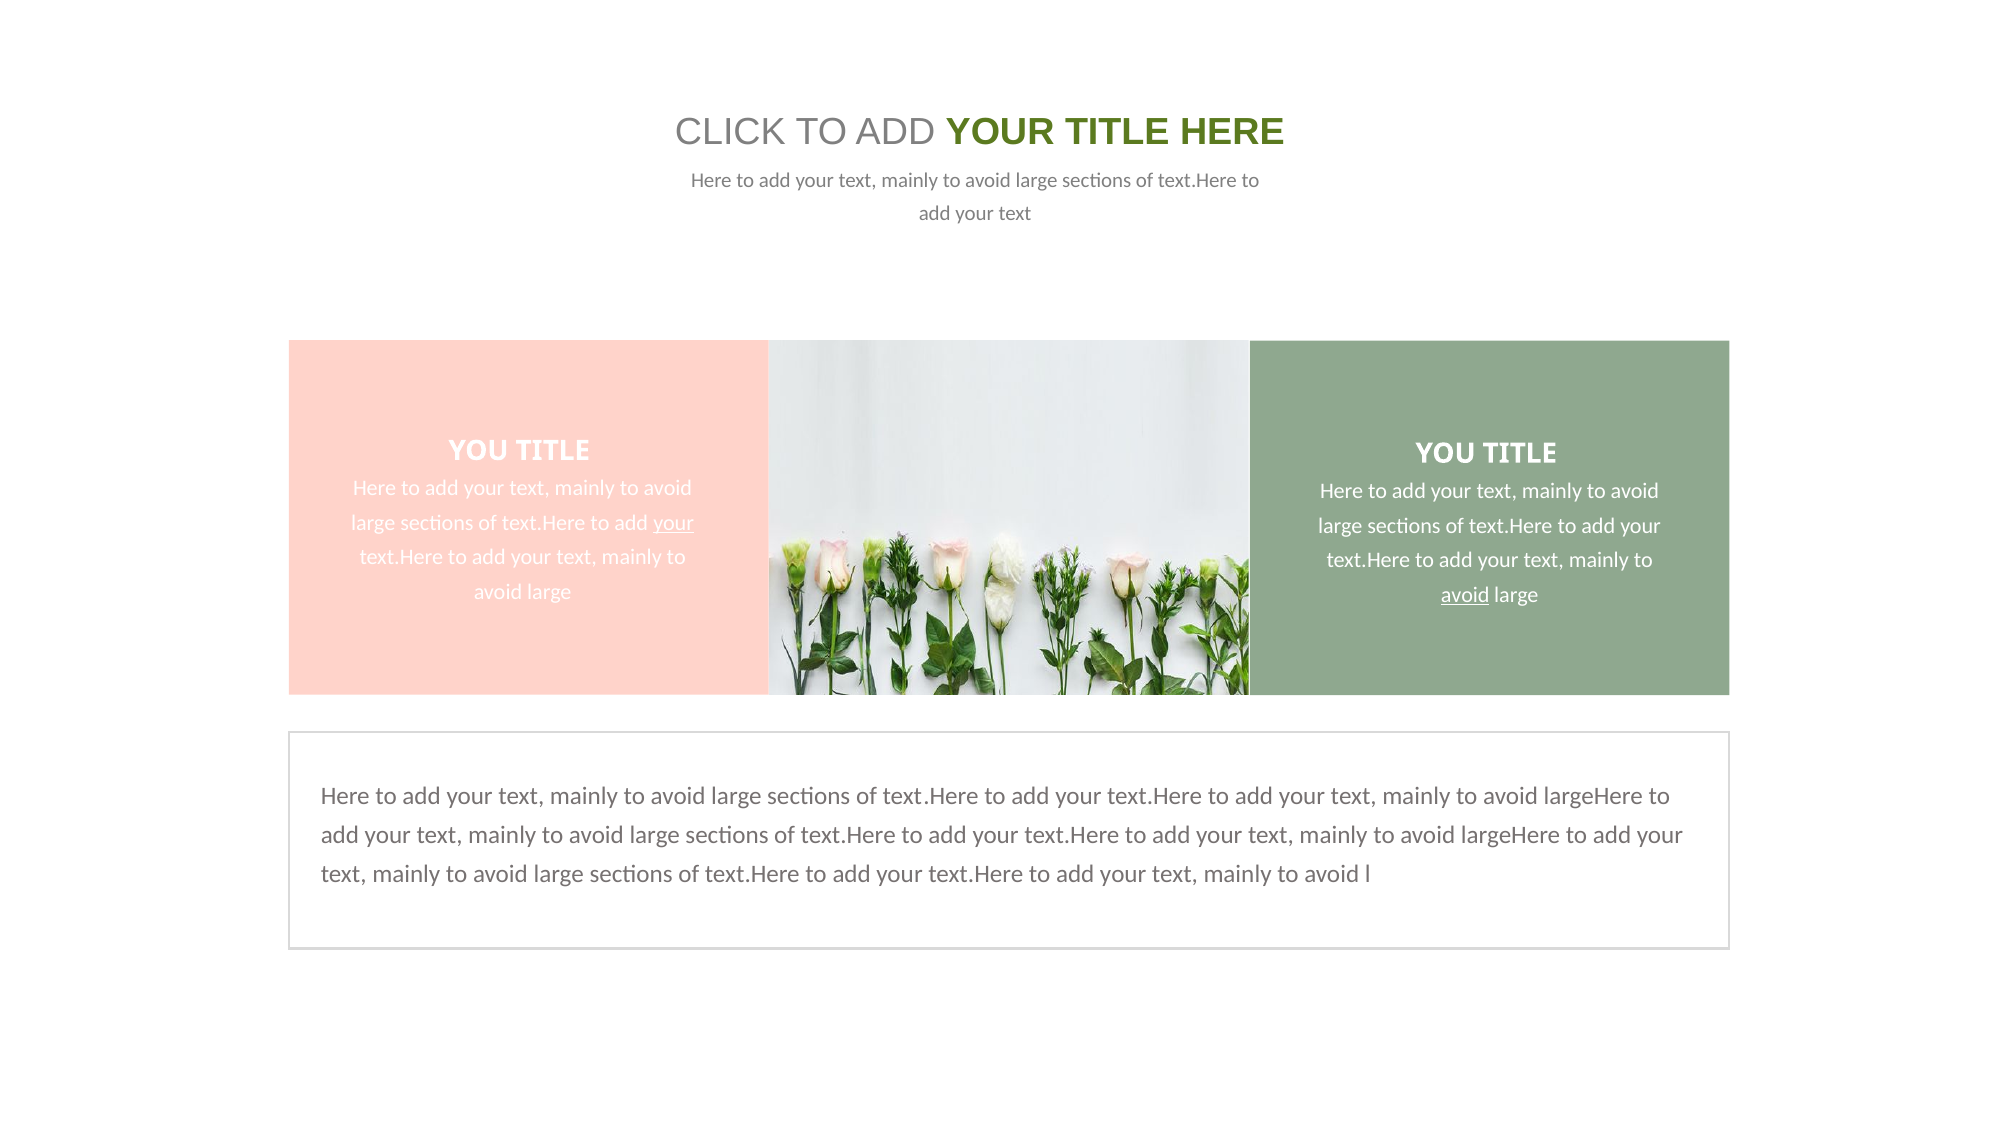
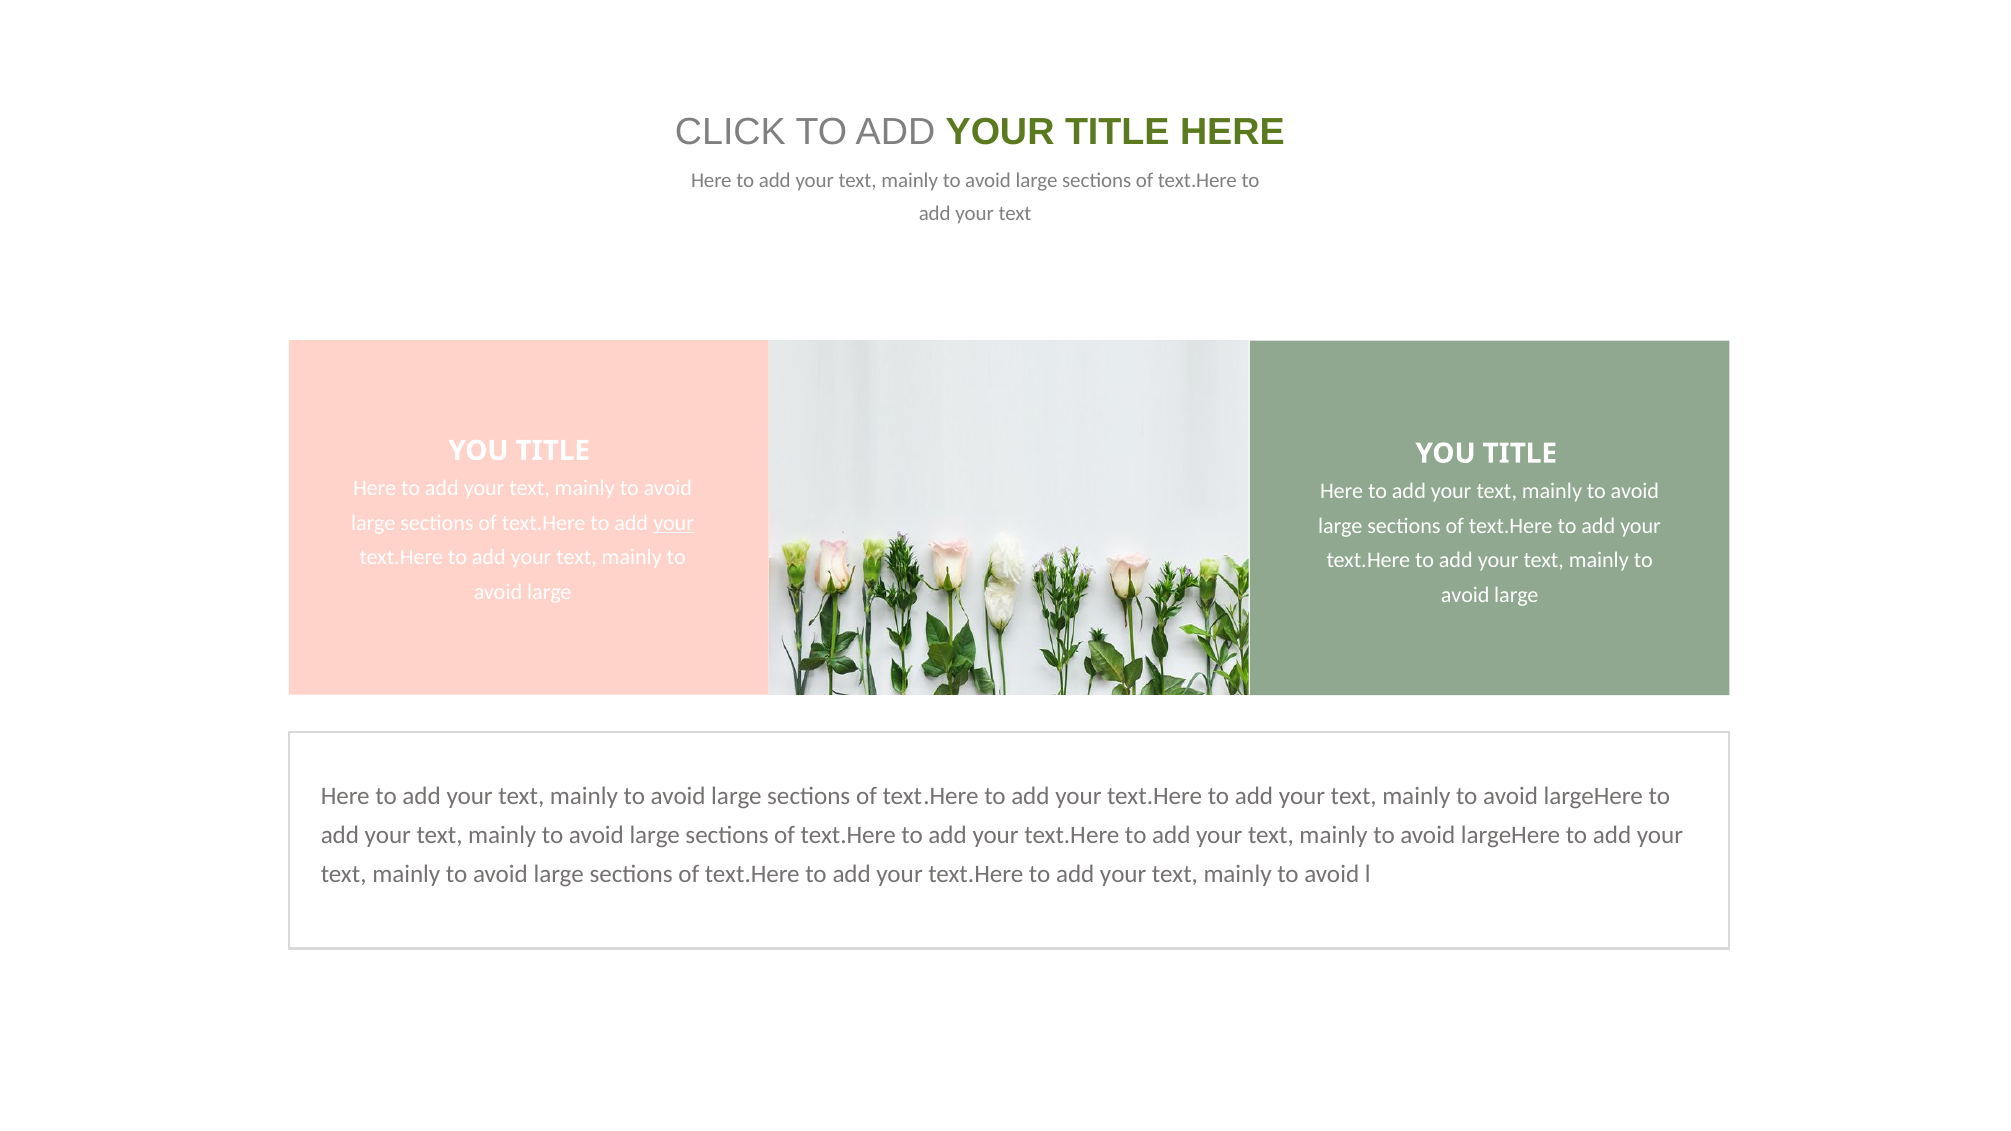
avoid underline: present -> none (1465, 595)
